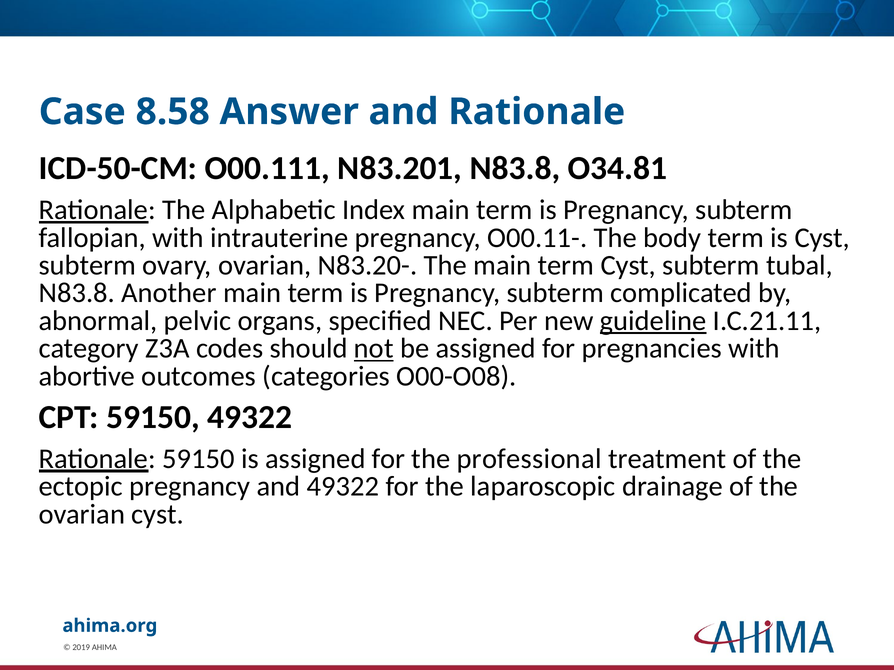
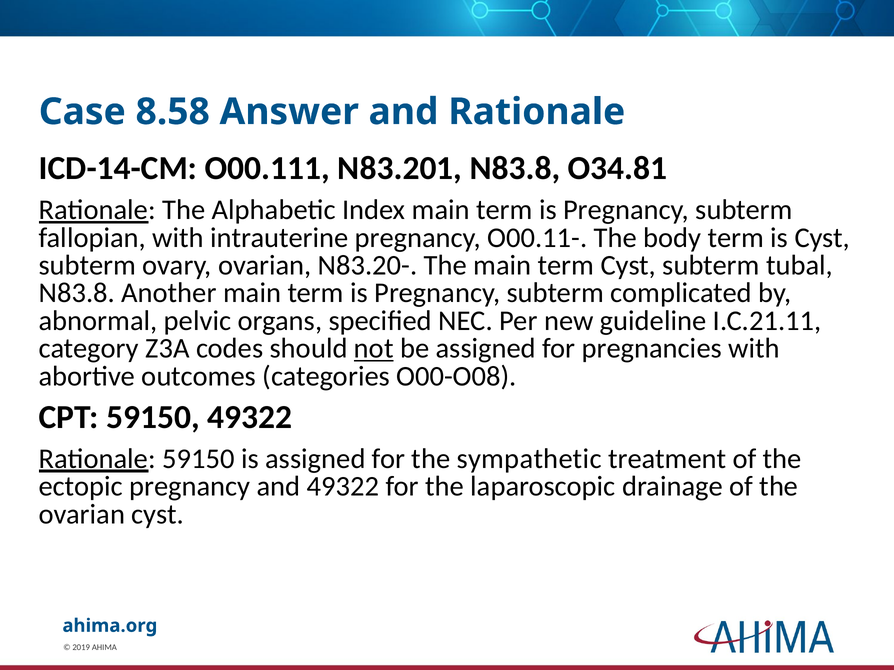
ICD-50-CM: ICD-50-CM -> ICD-14-CM (118, 168)
guideline underline: present -> none (653, 321)
professional: professional -> sympathetic (529, 459)
